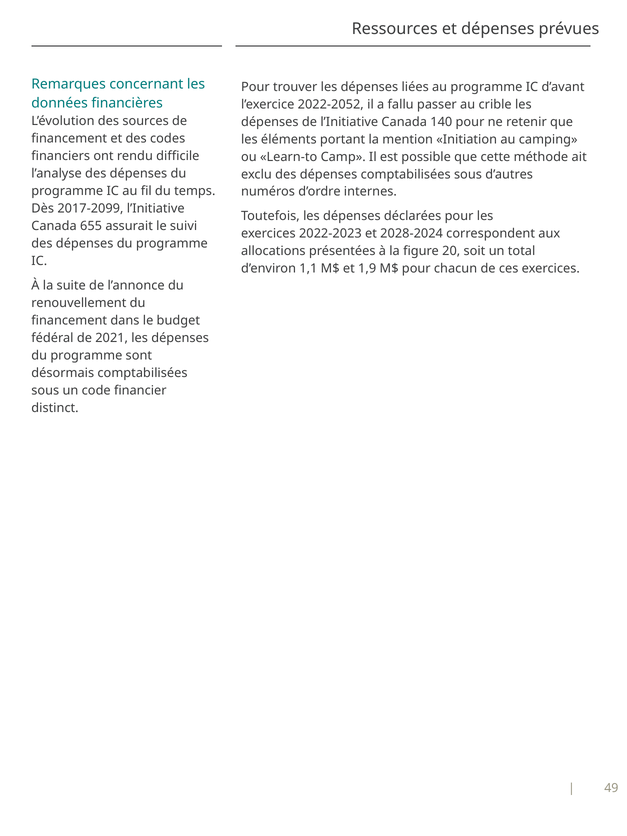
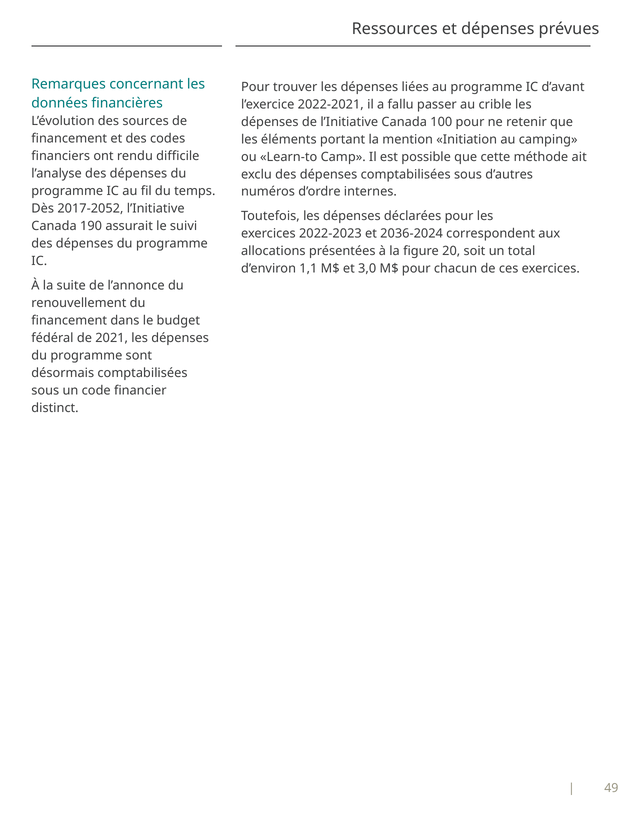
2022-2052: 2022-2052 -> 2022-2021 (331, 104)
140: 140 -> 100 (441, 122)
2017-2099: 2017-2099 -> 2017-2052 (90, 209)
655: 655 -> 190 (91, 226)
2028-2024: 2028-2024 -> 2036-2024 (412, 234)
1,9: 1,9 -> 3,0 (367, 269)
